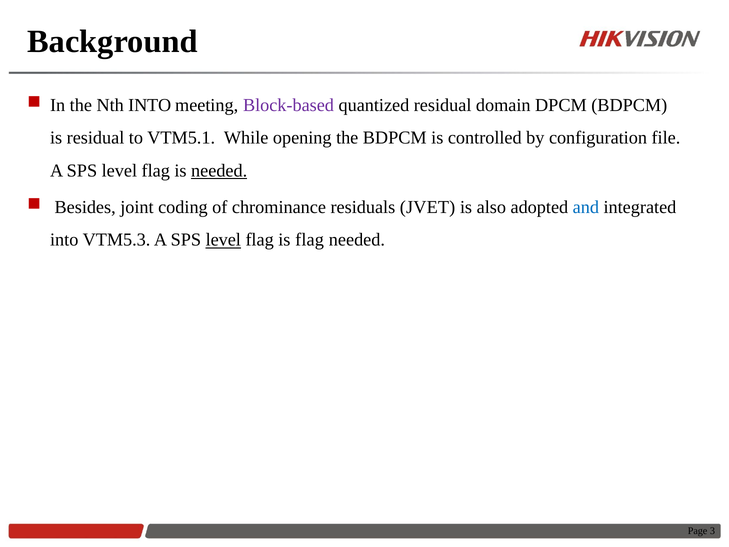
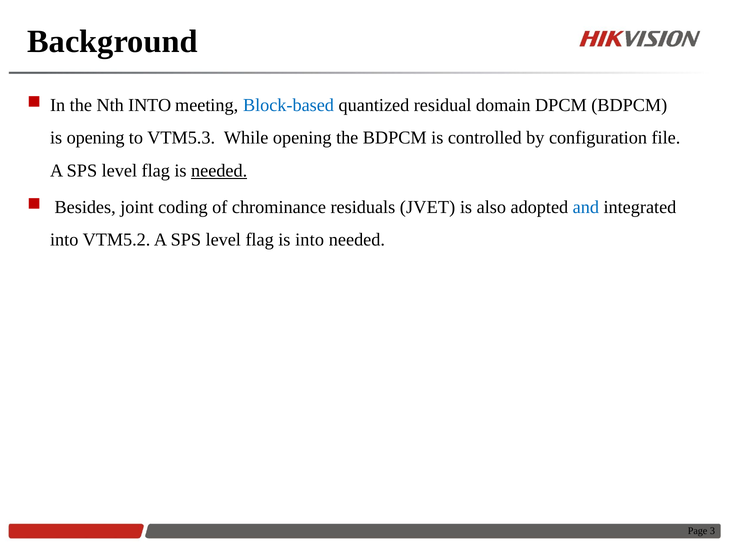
Block-based colour: purple -> blue (288, 105)
is residual: residual -> opening (96, 138)
VTM5.1: VTM5.1 -> VTM5.3 (181, 138)
VTM5.3: VTM5.3 -> VTM5.2 (116, 240)
level underline: present -> none (223, 240)
is flag: flag -> into (310, 240)
